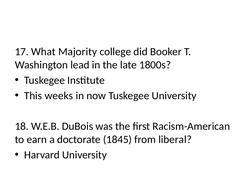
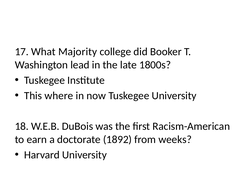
weeks: weeks -> where (59, 96)
1845: 1845 -> 1892 (117, 140)
liberal: liberal -> weeks (175, 140)
